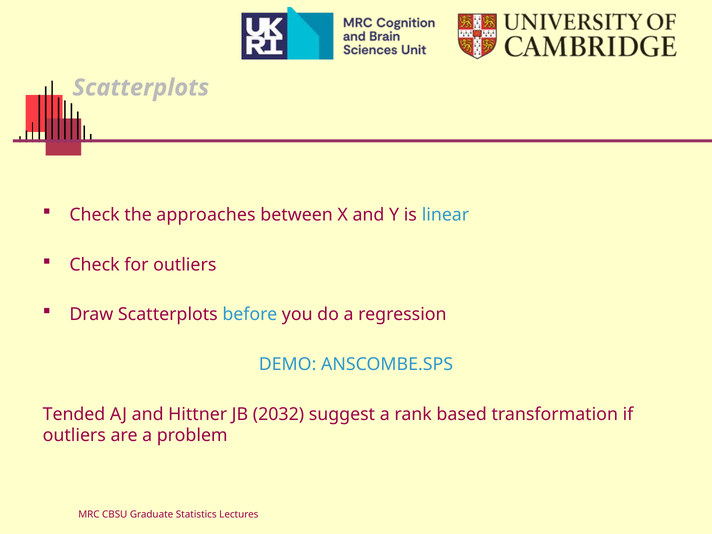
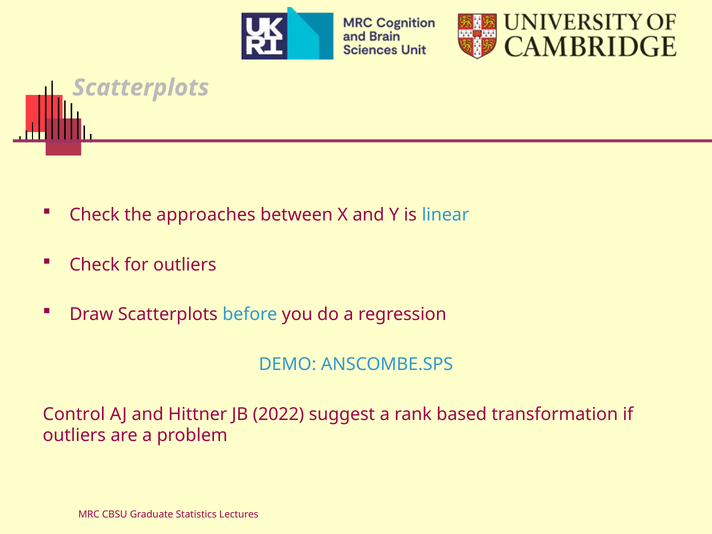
Tended: Tended -> Control (74, 414)
2032: 2032 -> 2022 (278, 414)
